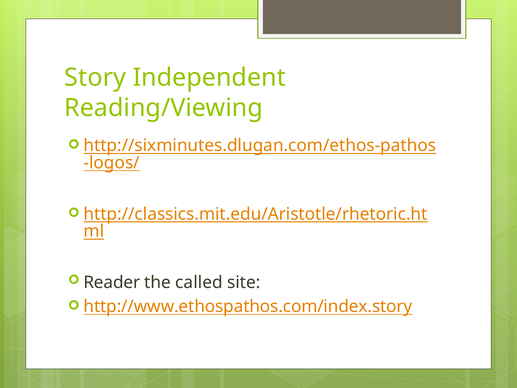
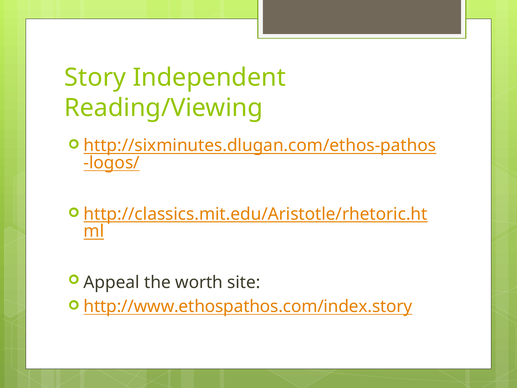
Reader: Reader -> Appeal (112, 282)
called: called -> worth (199, 282)
